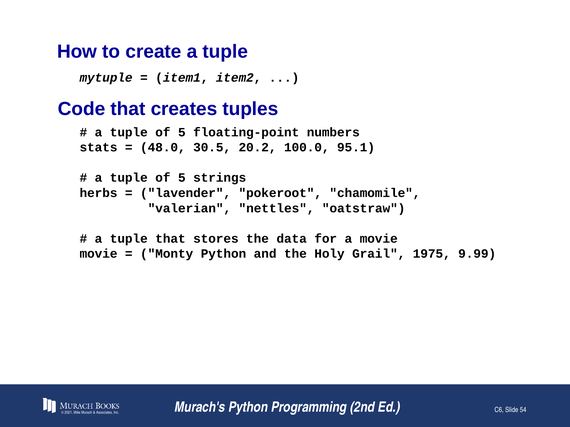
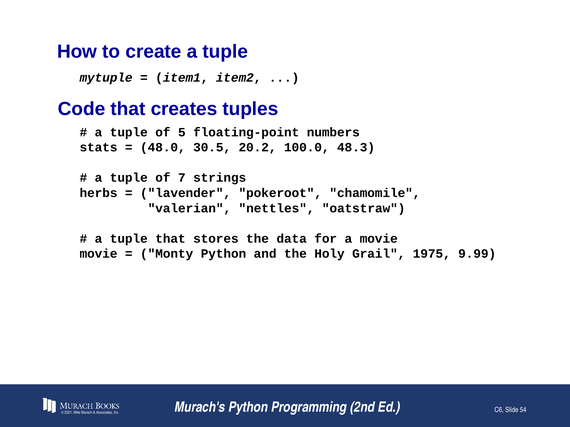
95.1: 95.1 -> 48.3 (356, 148)
5: 5 -> 7 (182, 178)
